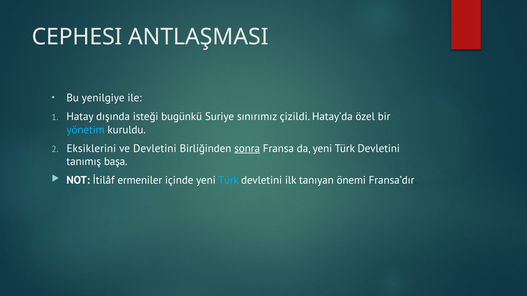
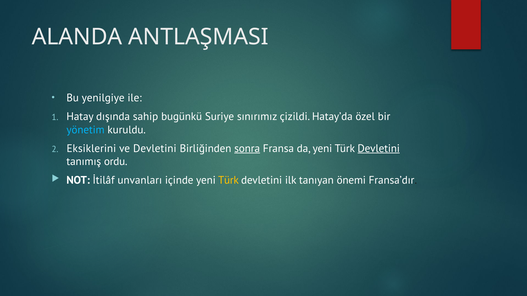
CEPHESI: CEPHESI -> ALANDA (77, 37)
isteği: isteği -> sahip (146, 117)
Devletini underline: none -> present (379, 149)
başa: başa -> ordu (116, 162)
ermeniler: ermeniler -> unvanları (140, 180)
Türk colour: light blue -> yellow (228, 180)
